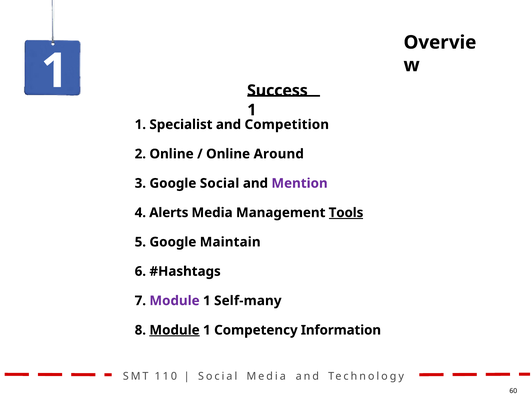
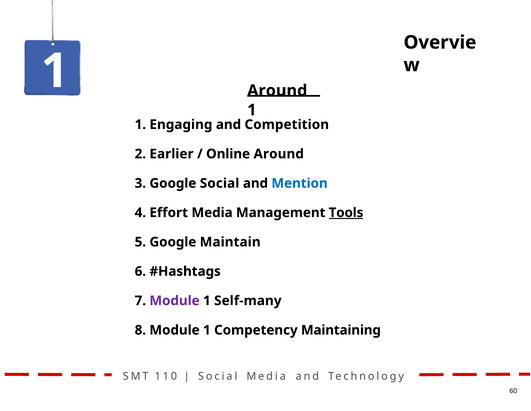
Success: Success -> Around (277, 90)
Specialist: Specialist -> Engaging (181, 124)
2 Online: Online -> Earlier (172, 154)
Mention colour: purple -> blue (300, 183)
Alerts: Alerts -> Effort (169, 212)
Module underline: present -> none (175, 330)
Information: Information -> Maintaining (341, 330)
